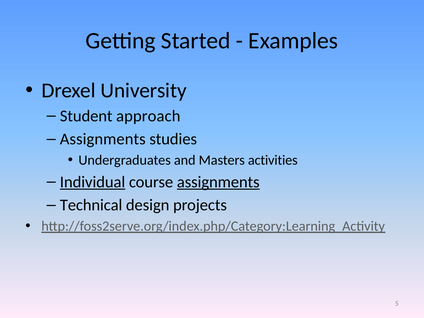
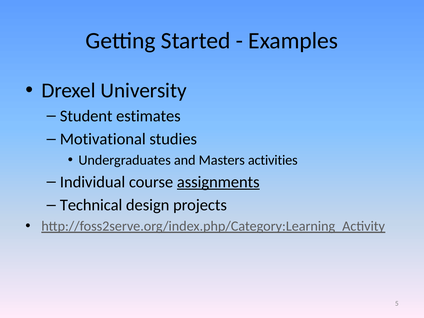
approach: approach -> estimates (148, 116)
Assignments: Assignments -> Motivational (103, 139)
Individual underline: present -> none (93, 182)
